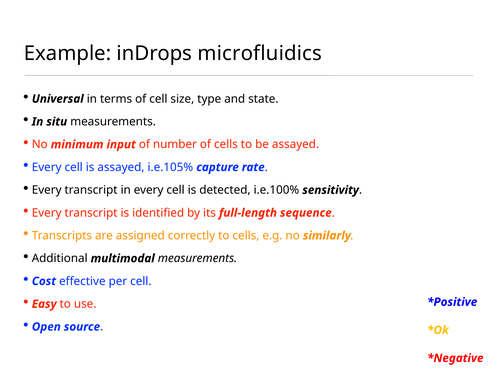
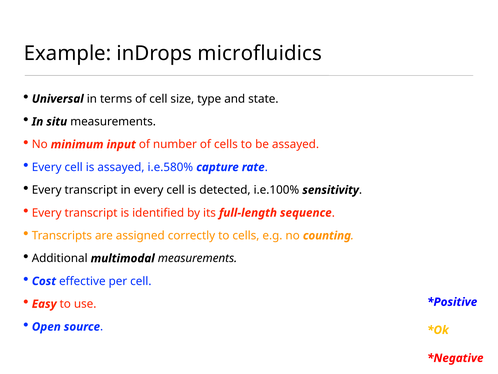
i.e.105%: i.e.105% -> i.e.580% (170, 167)
similarly: similarly -> counting (327, 235)
